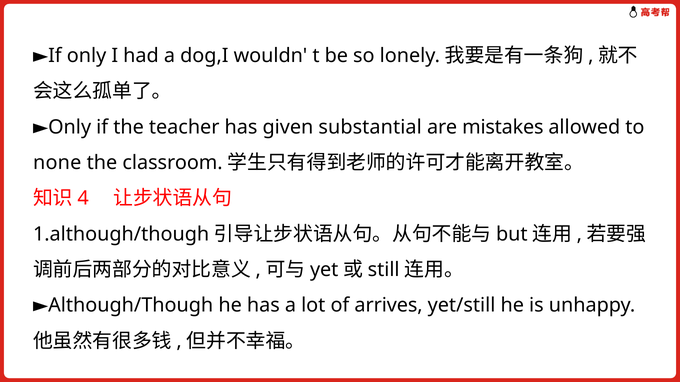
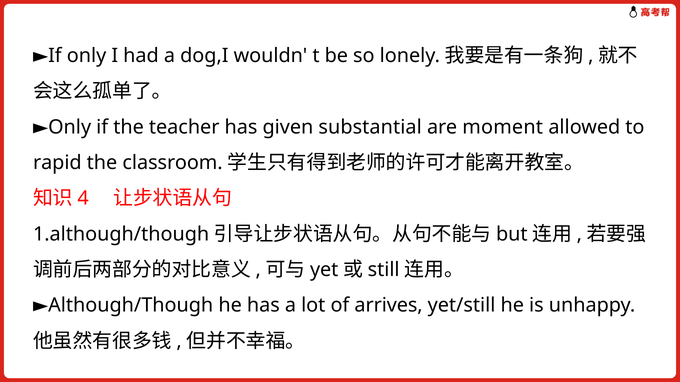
mistakes: mistakes -> moment (503, 127)
none: none -> rapid (57, 163)
